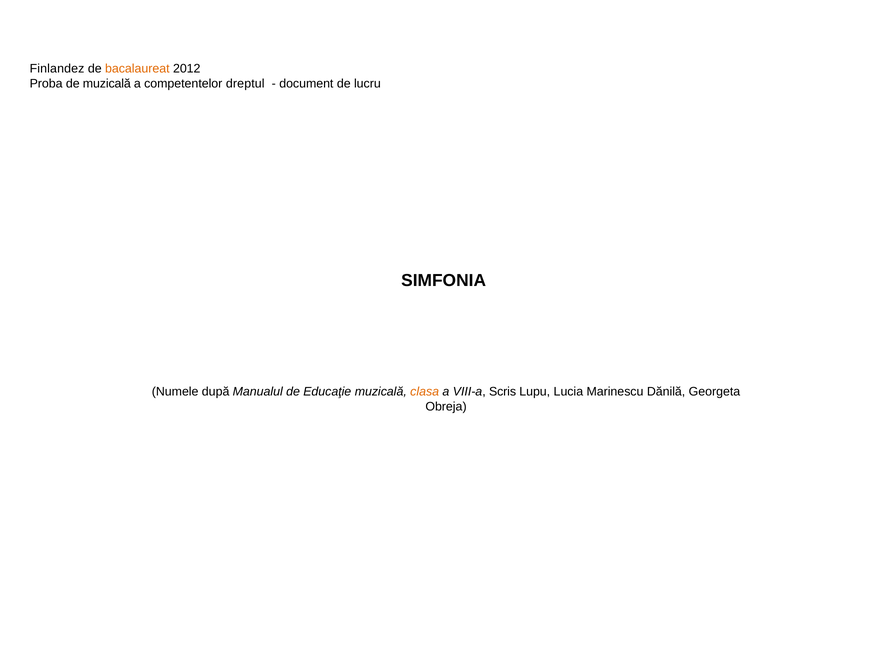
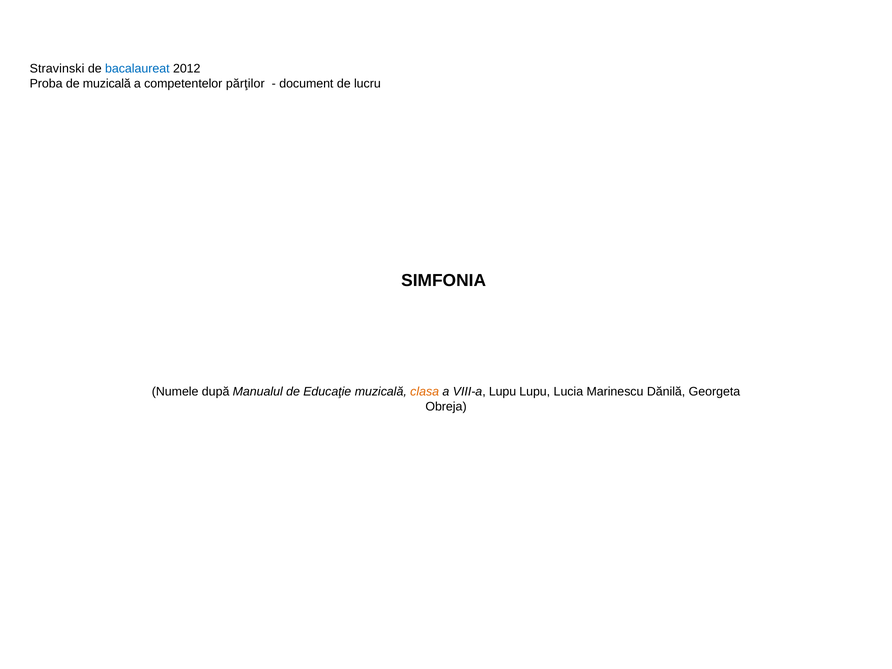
Finlandez: Finlandez -> Stravinski (57, 69)
bacalaureat colour: orange -> blue (137, 69)
dreptul: dreptul -> părţilor (245, 84)
VIII-a Scris: Scris -> Lupu (503, 392)
